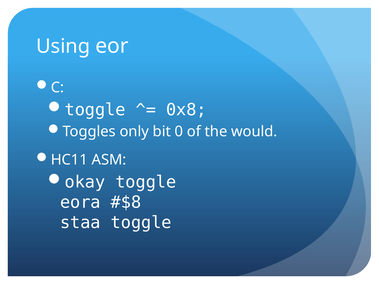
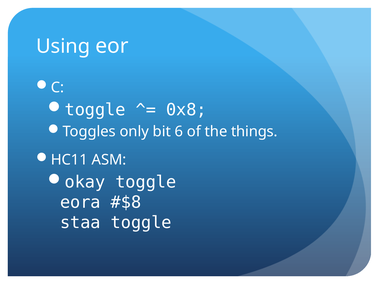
0: 0 -> 6 (179, 132)
would: would -> things (254, 132)
